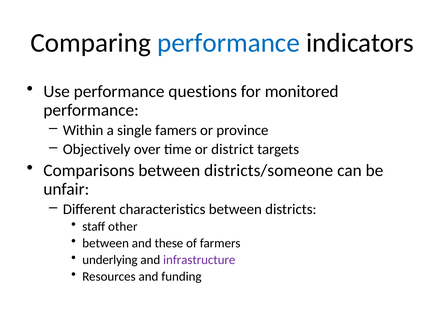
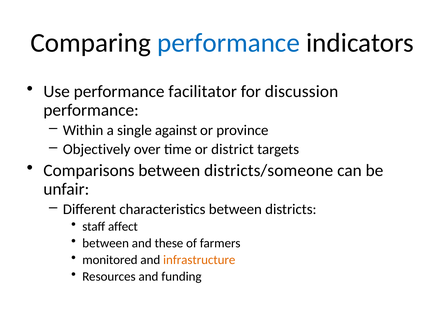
questions: questions -> facilitator (203, 92)
monitored: monitored -> discussion (302, 92)
famers: famers -> against (176, 131)
other: other -> affect (123, 227)
underlying: underlying -> monitored (110, 261)
infrastructure colour: purple -> orange (199, 261)
